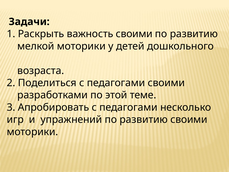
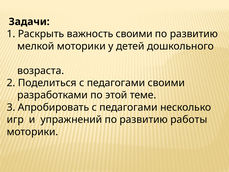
развитию своими: своими -> работы (189, 119)
